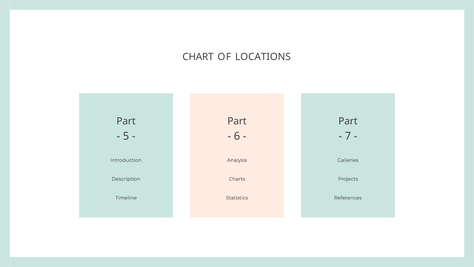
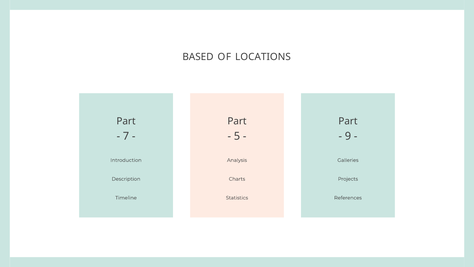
CHART: CHART -> BASED (198, 57)
5: 5 -> 7 (126, 136)
6: 6 -> 5 (237, 136)
7: 7 -> 9 (348, 136)
